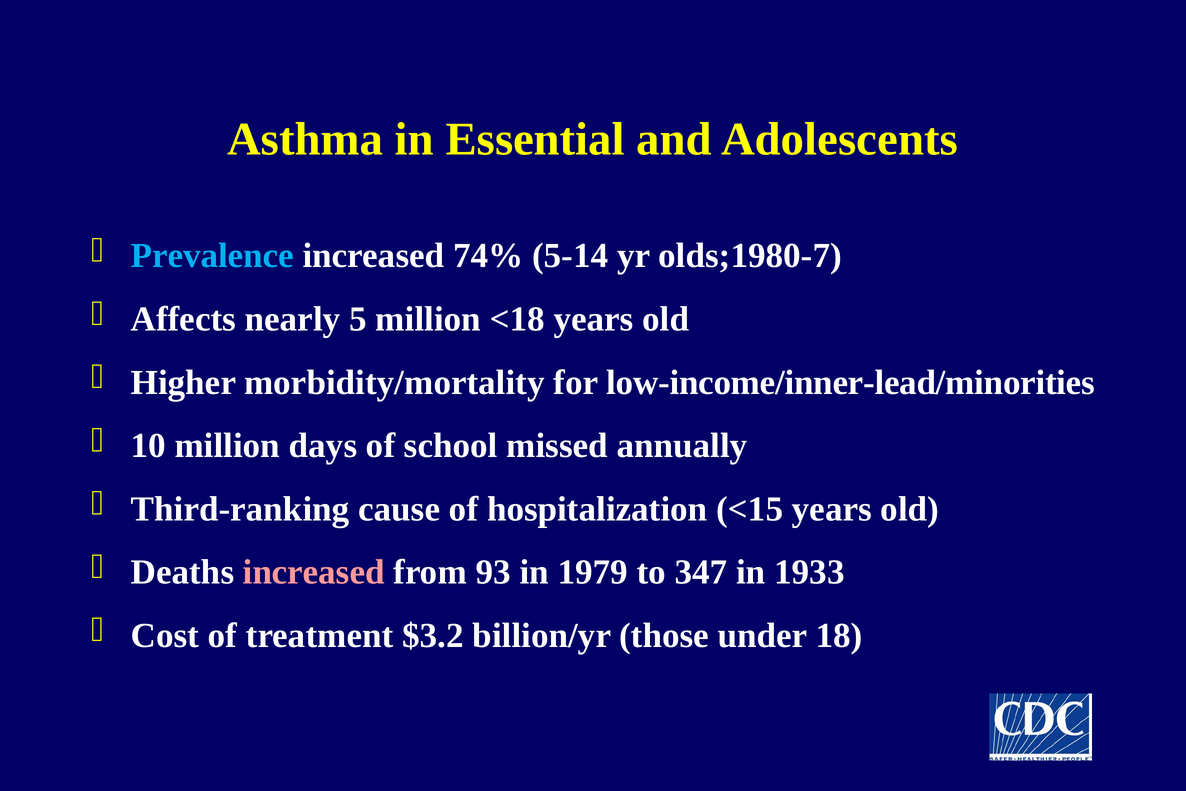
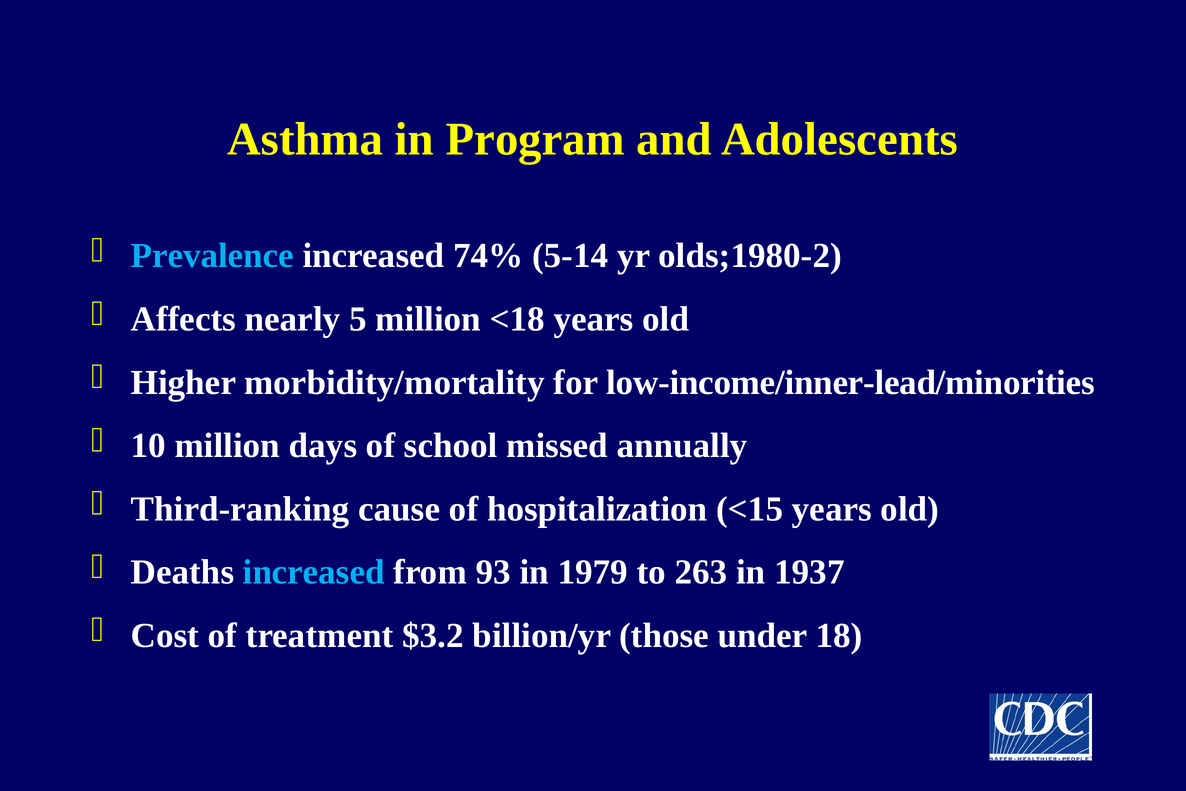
Essential: Essential -> Program (535, 139)
olds;1980-7: olds;1980-7 -> olds;1980-2 (750, 256)
increased colour: pink -> light blue (314, 572)
347: 347 -> 263 (701, 572)
1933: 1933 -> 1937 (809, 572)
